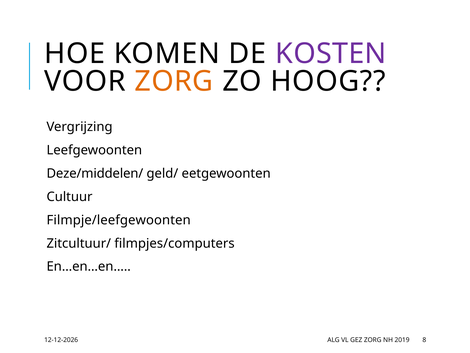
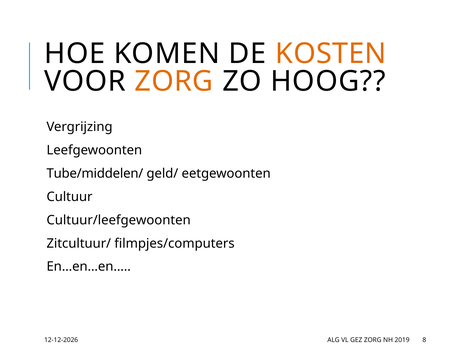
KOSTEN colour: purple -> orange (331, 54)
Deze/middelen/: Deze/middelen/ -> Tube/middelen/ (95, 173)
Filmpje/leefgewoonten: Filmpje/leefgewoonten -> Cultuur/leefgewoonten (119, 220)
